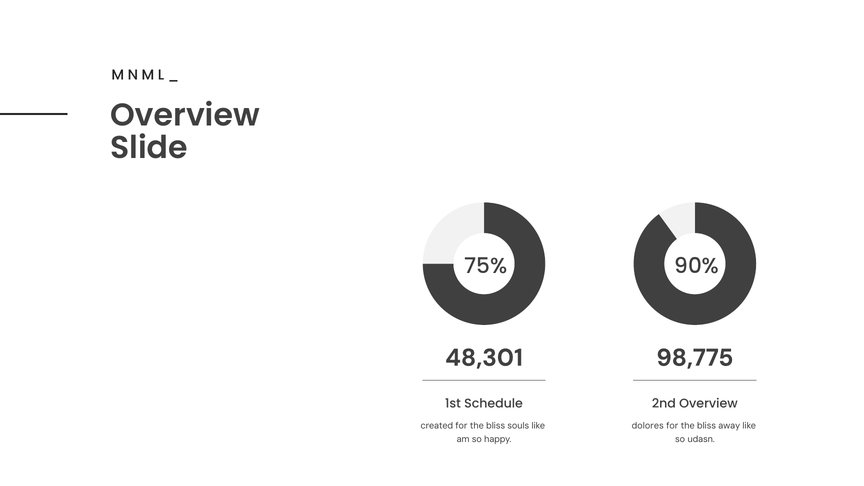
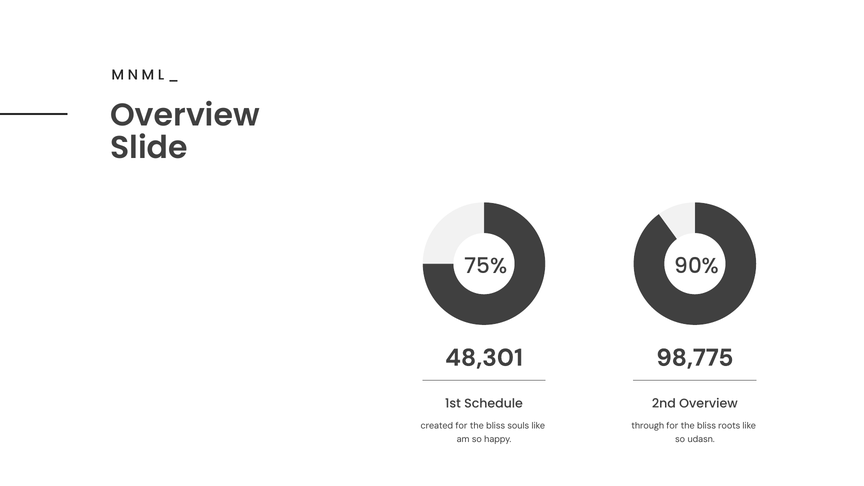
dolores: dolores -> through (648, 426)
away: away -> roots (729, 426)
